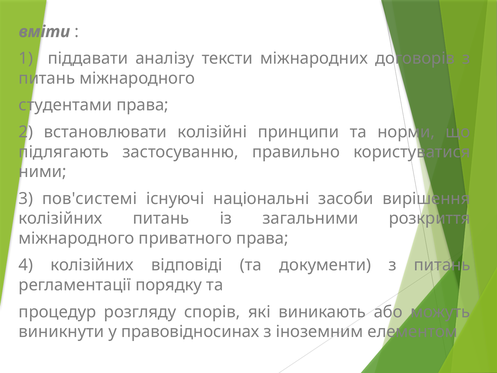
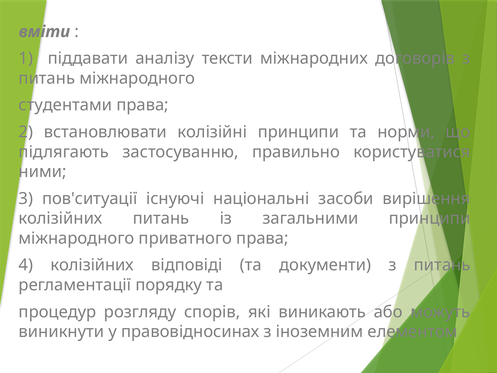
пов'системі: пов'системі -> пов'ситуації (90, 198)
загальними розкриття: розкриття -> принципи (430, 218)
